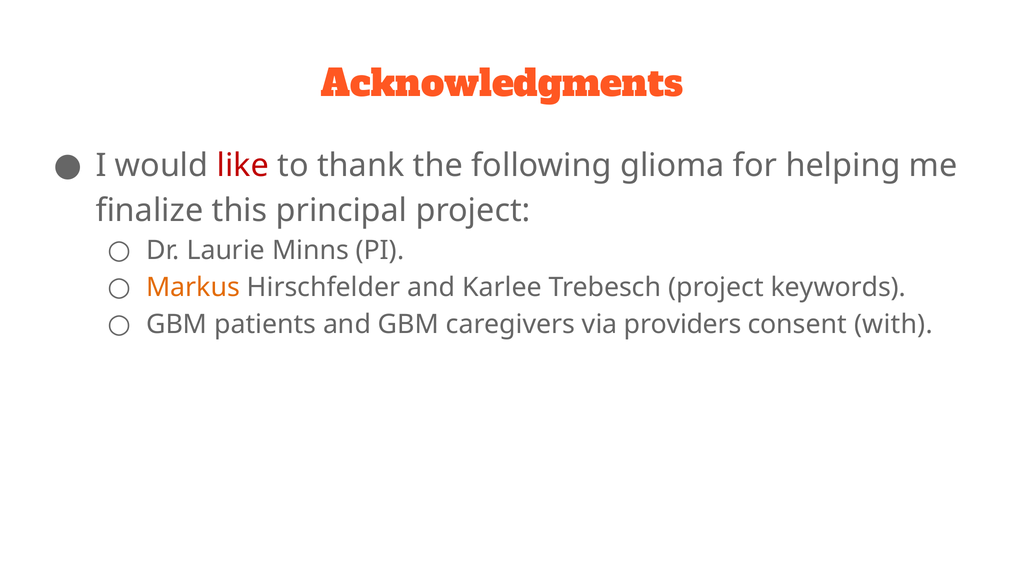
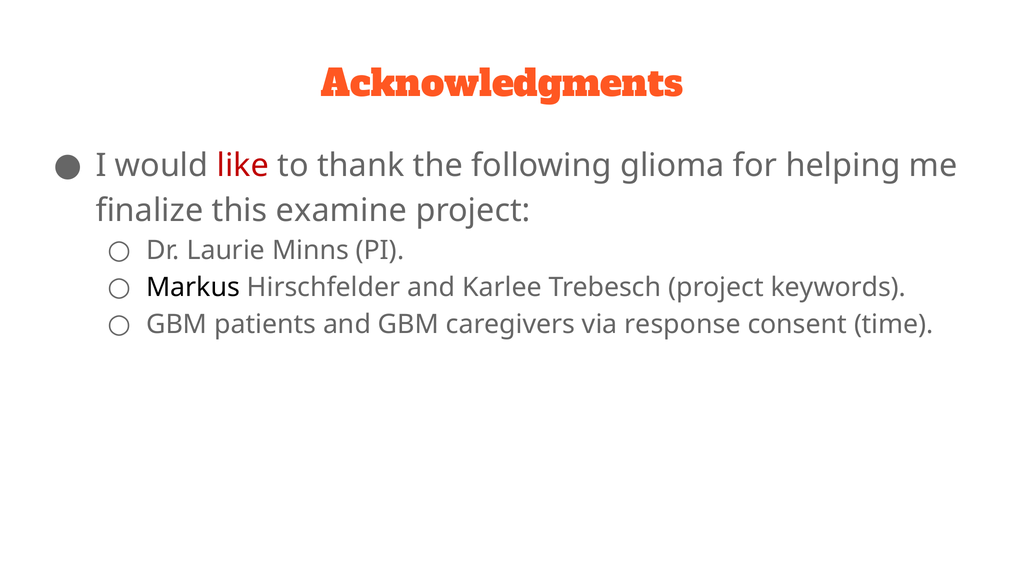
principal: principal -> examine (341, 211)
Markus colour: orange -> black (193, 287)
providers: providers -> response (682, 324)
with: with -> time (894, 324)
